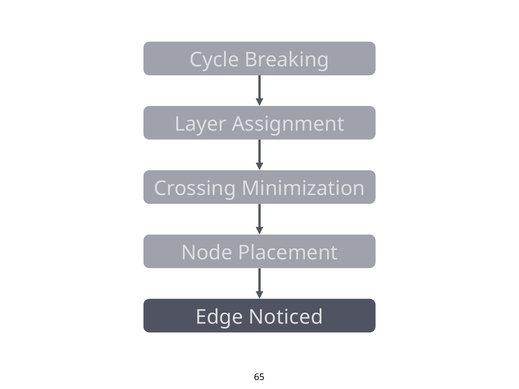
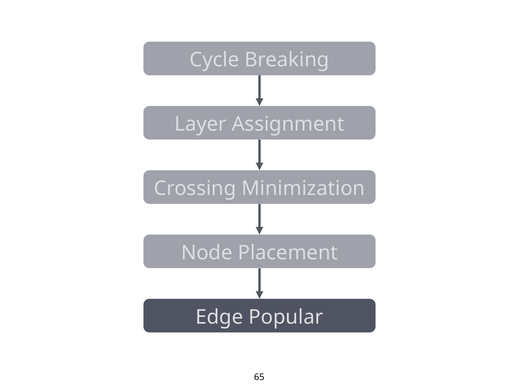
Noticed: Noticed -> Popular (286, 317)
